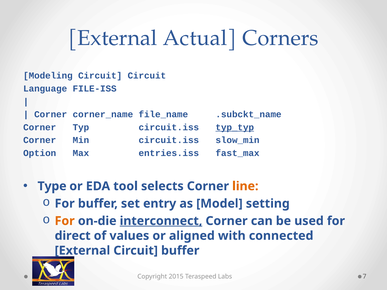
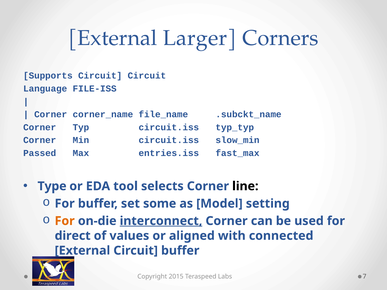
Actual: Actual -> Larger (200, 38)
Modeling: Modeling -> Supports (48, 76)
typ_typ underline: present -> none (235, 127)
Option: Option -> Passed (40, 153)
line colour: orange -> black (245, 186)
entry: entry -> some (160, 204)
